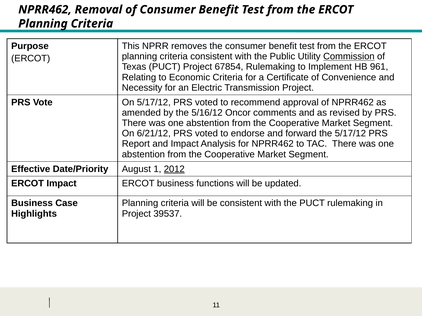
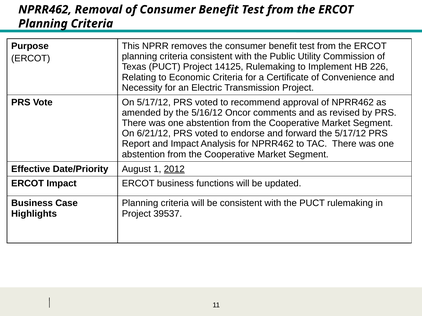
Commission underline: present -> none (349, 57)
67854: 67854 -> 14125 (229, 67)
961: 961 -> 226 (379, 67)
